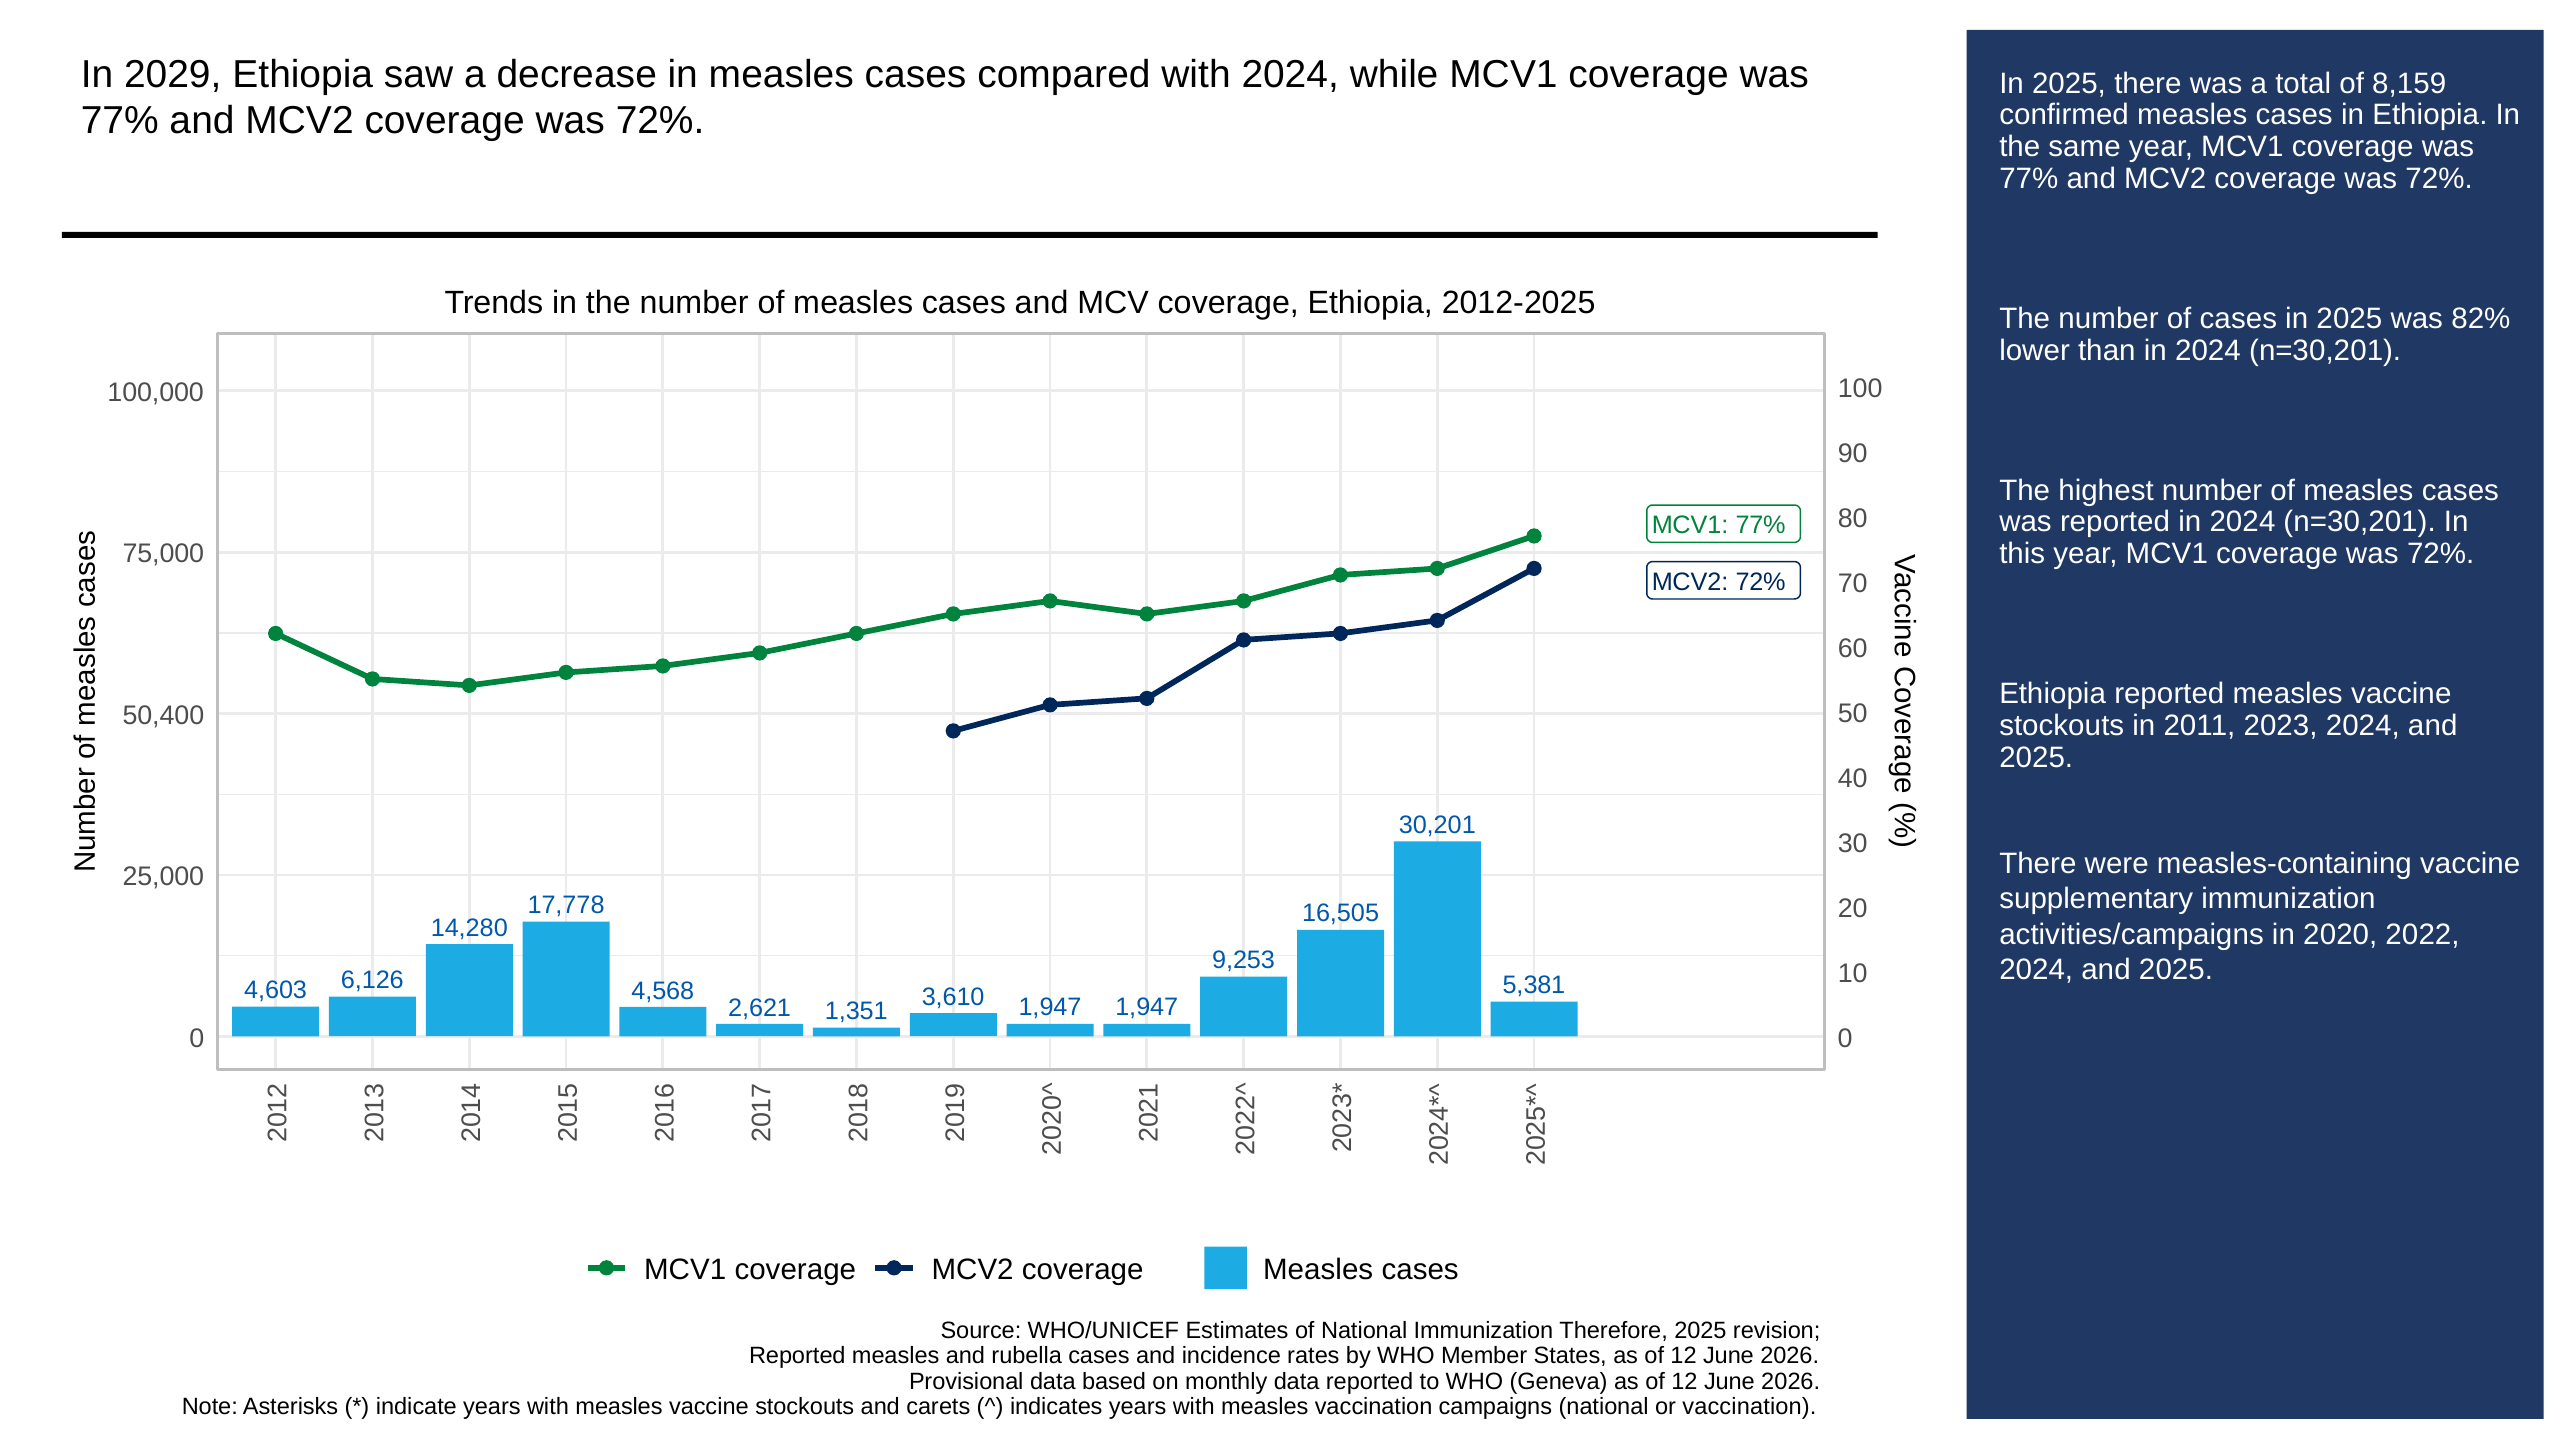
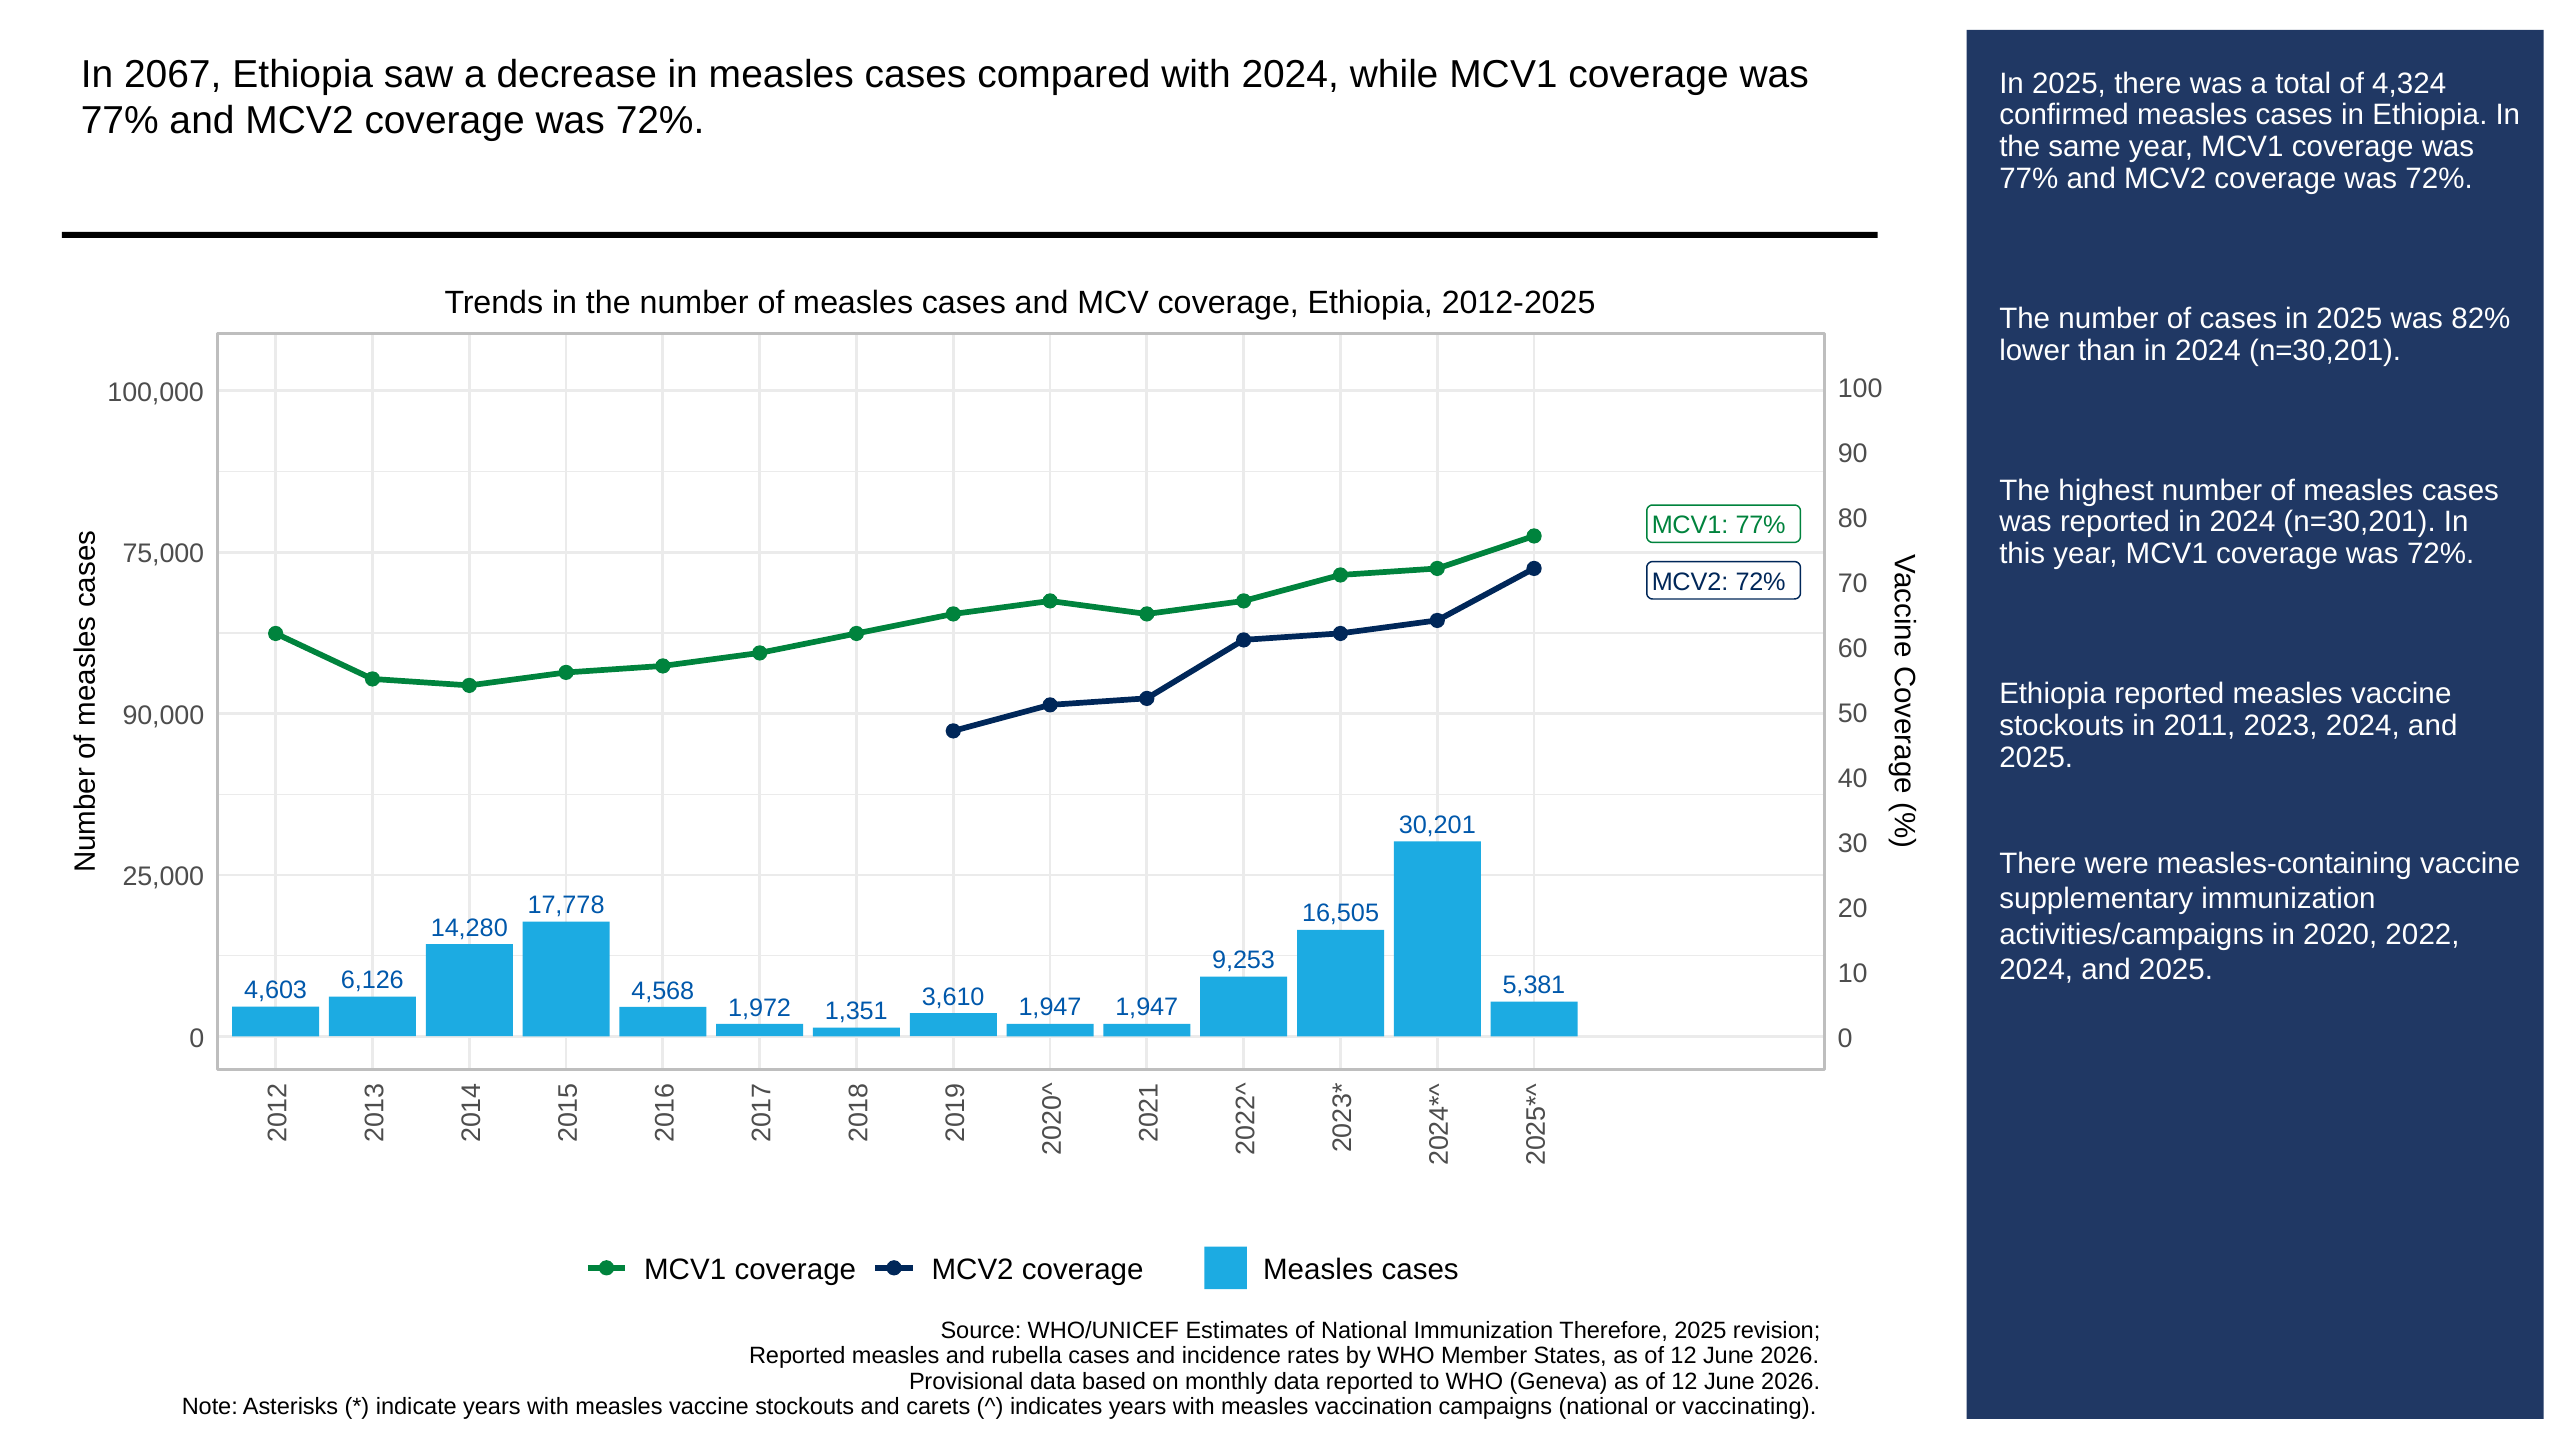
2029: 2029 -> 2067 (173, 74)
8,159: 8,159 -> 4,324 (2409, 83)
50,400: 50,400 -> 90,000 (163, 715)
2,621: 2,621 -> 1,972 (760, 1008)
or vaccination: vaccination -> vaccinating (1749, 1407)
